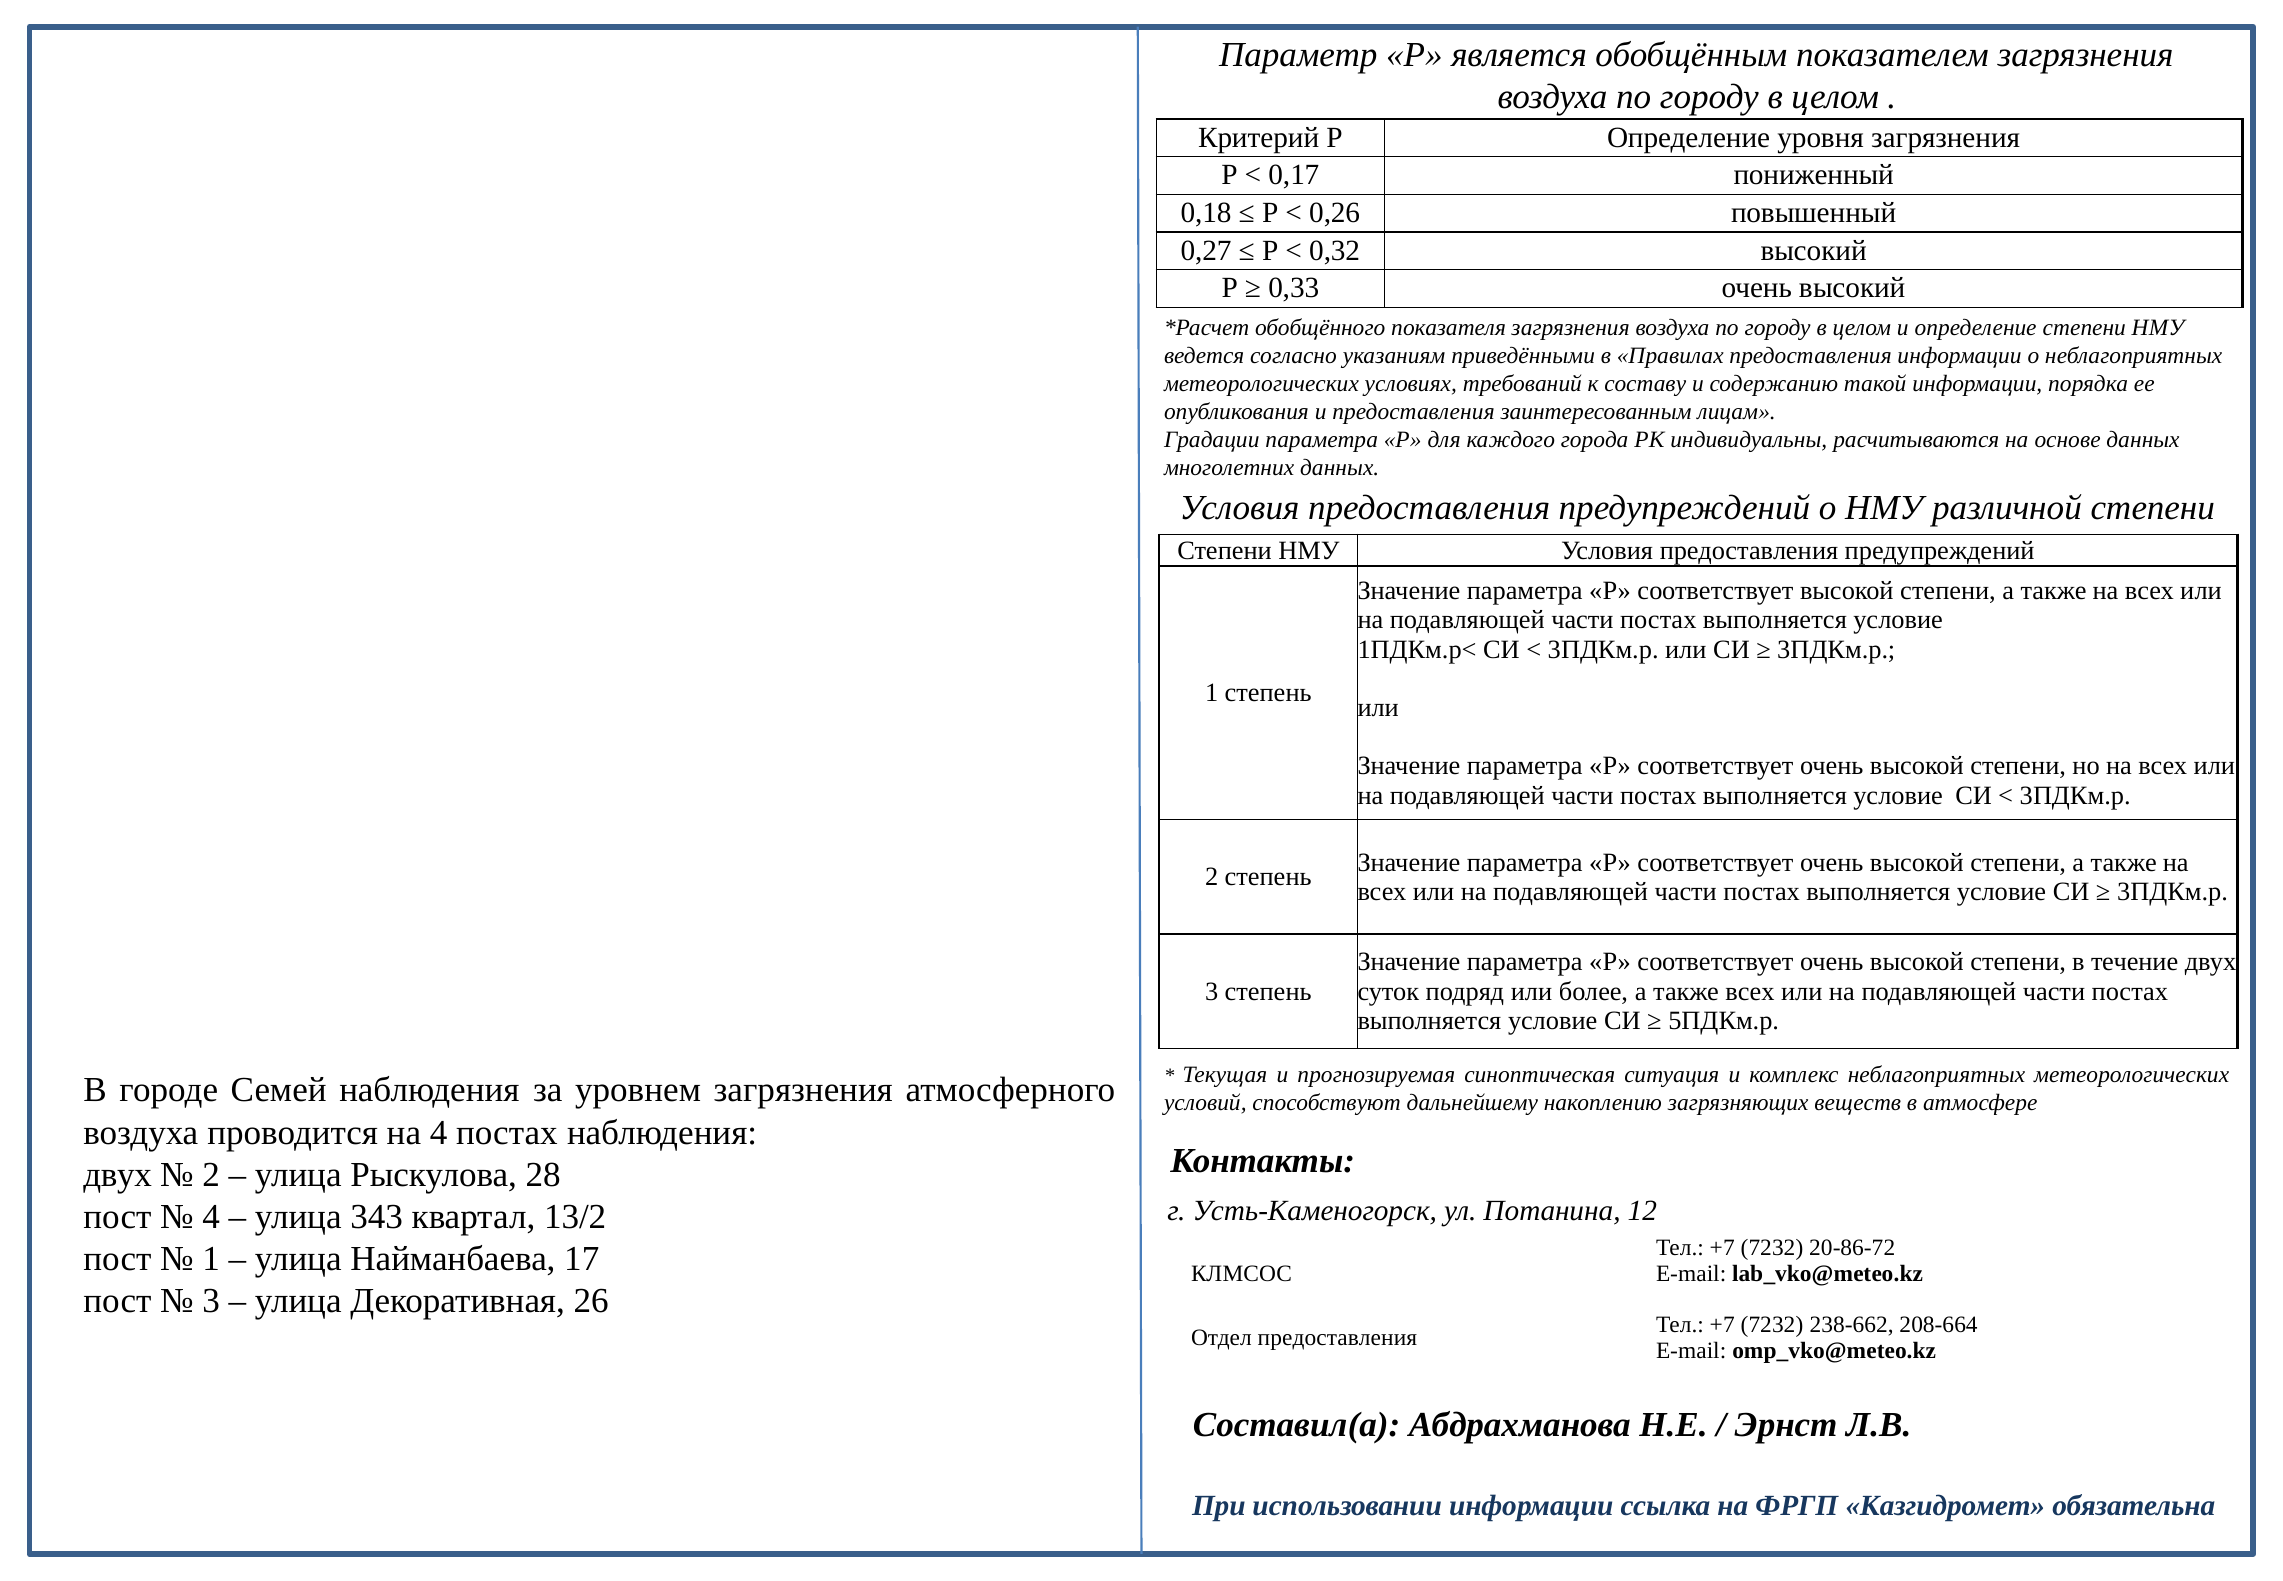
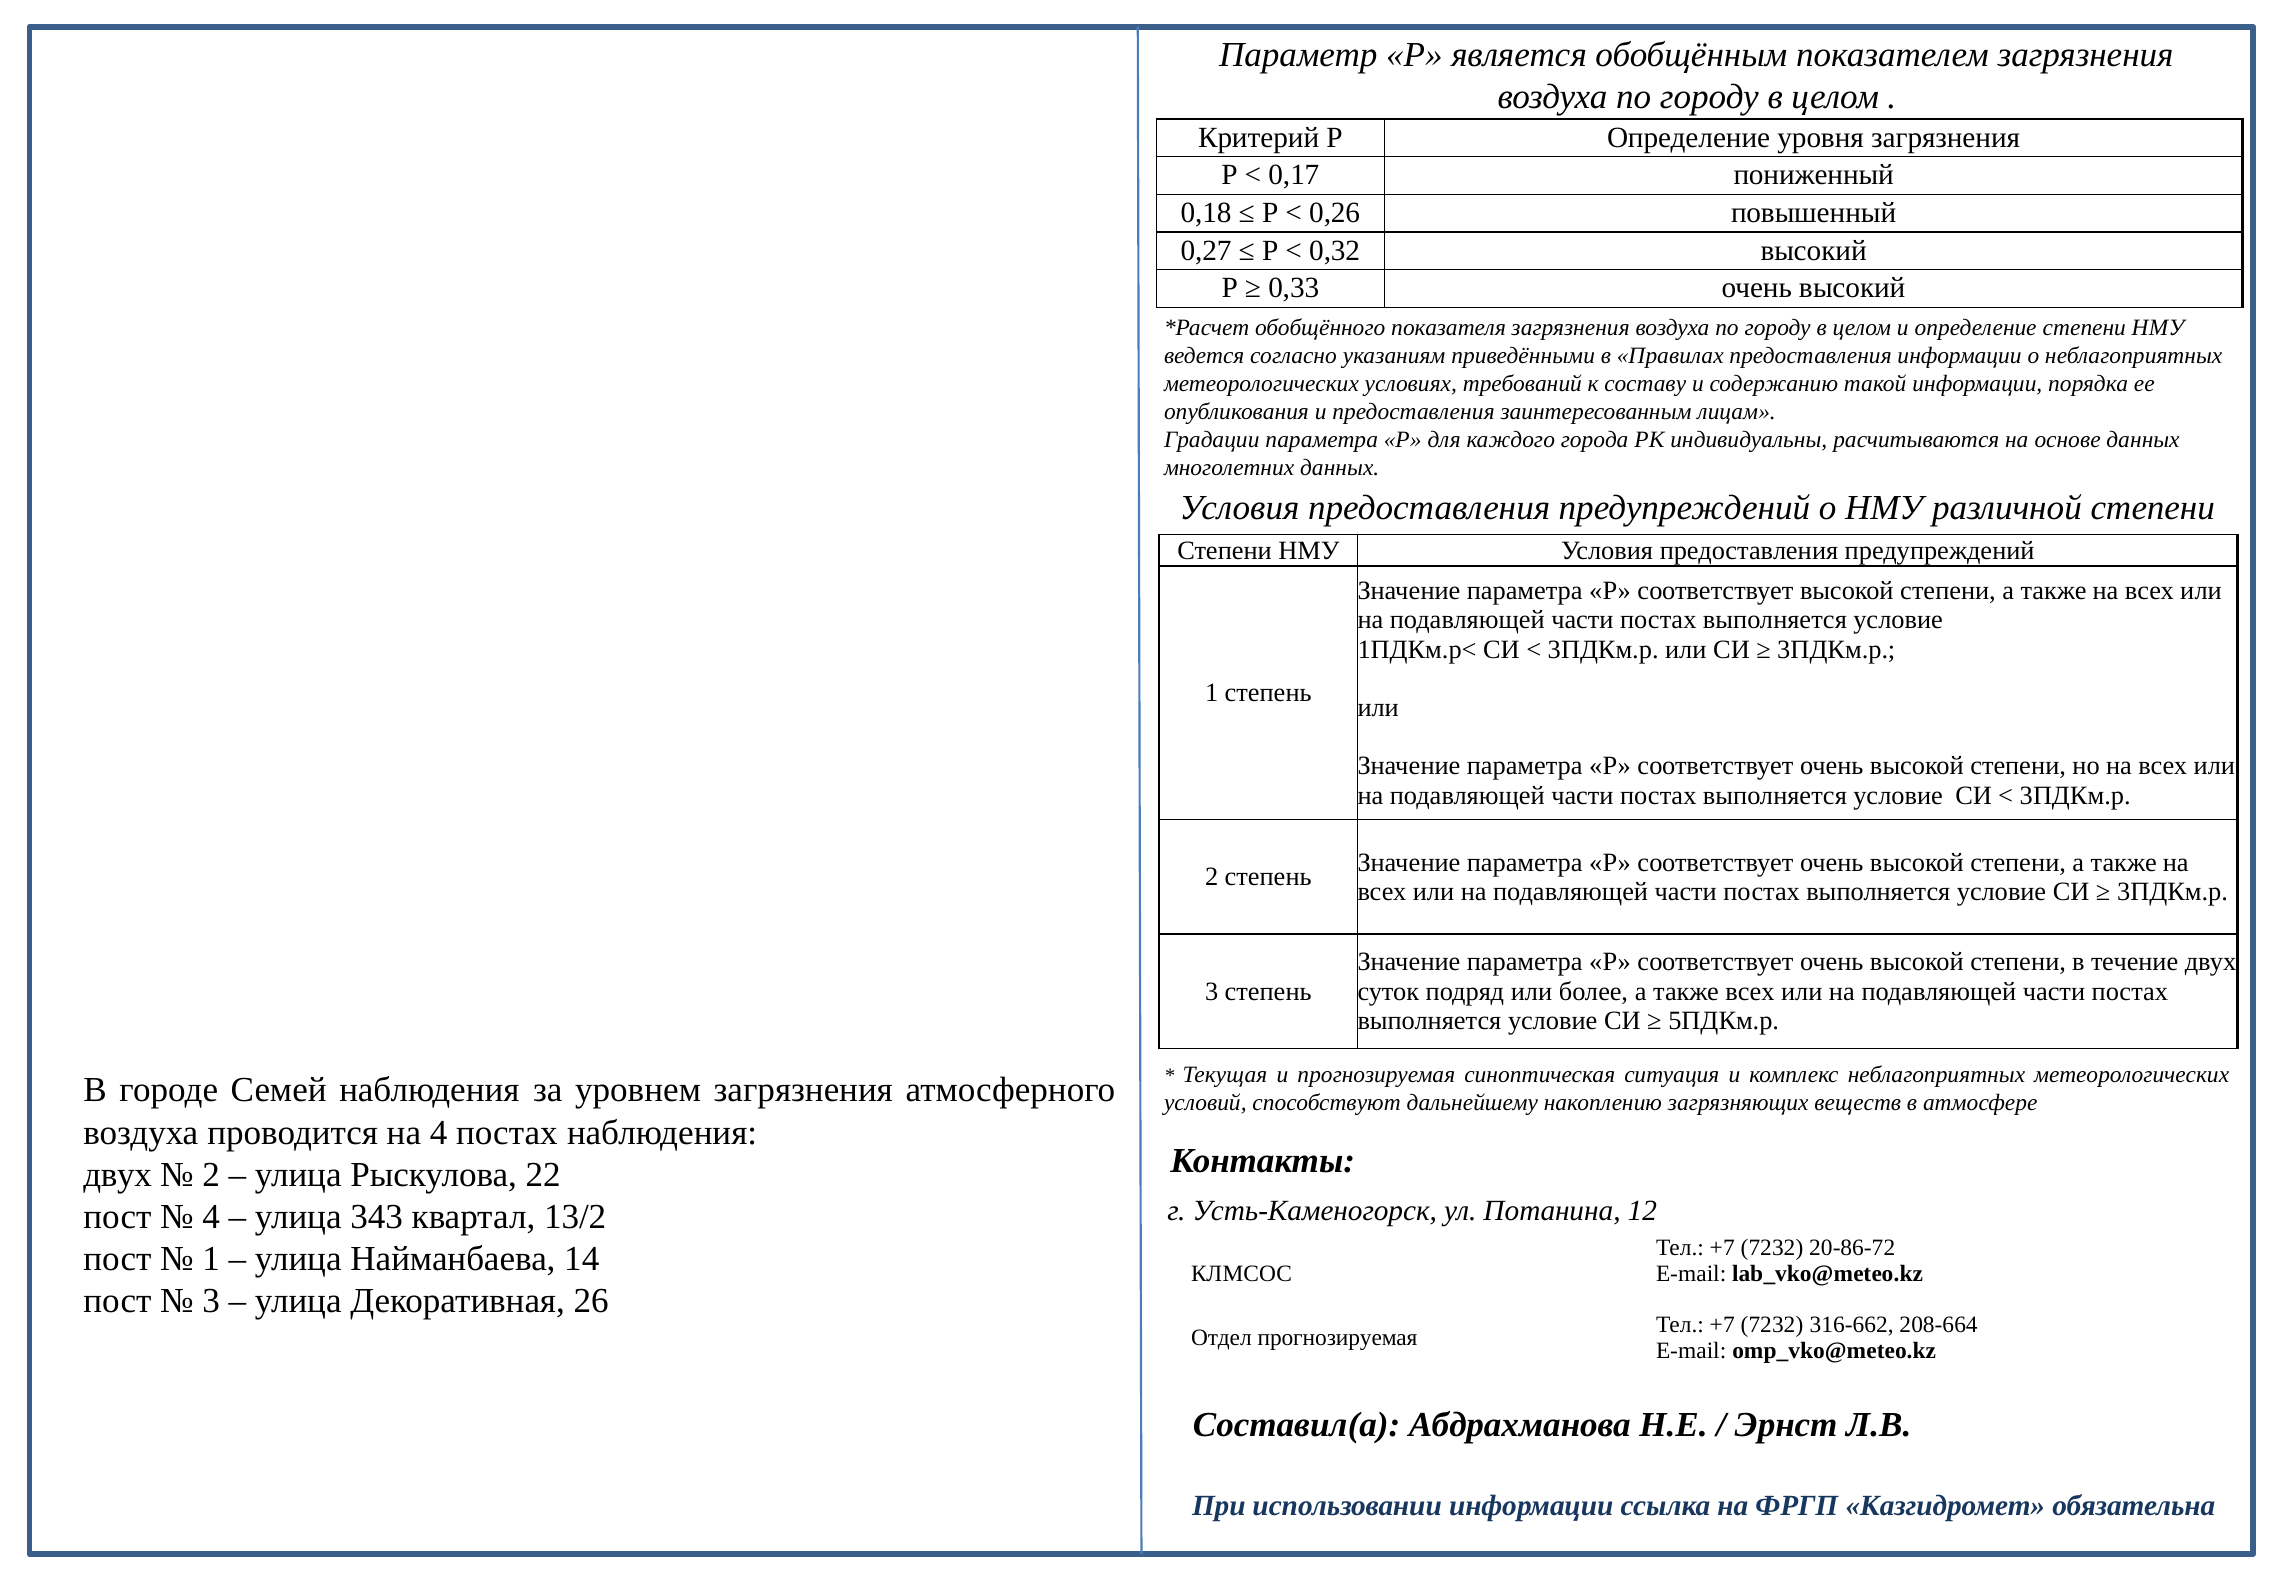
28: 28 -> 22 (543, 1174)
17: 17 -> 14 (582, 1259)
238-662: 238-662 -> 316-662 (1852, 1324)
Отдел предоставления: предоставления -> прогнозируемая (1338, 1337)
